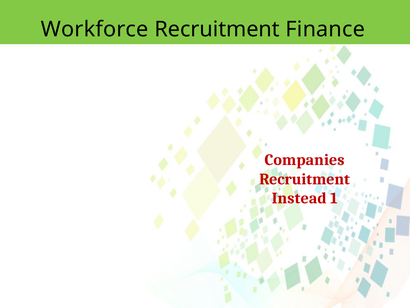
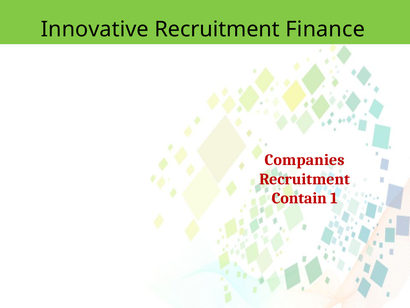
Workforce: Workforce -> Innovative (95, 29)
Instead: Instead -> Contain (299, 198)
